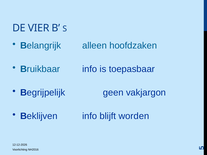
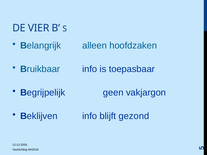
worden: worden -> gezond (134, 116)
